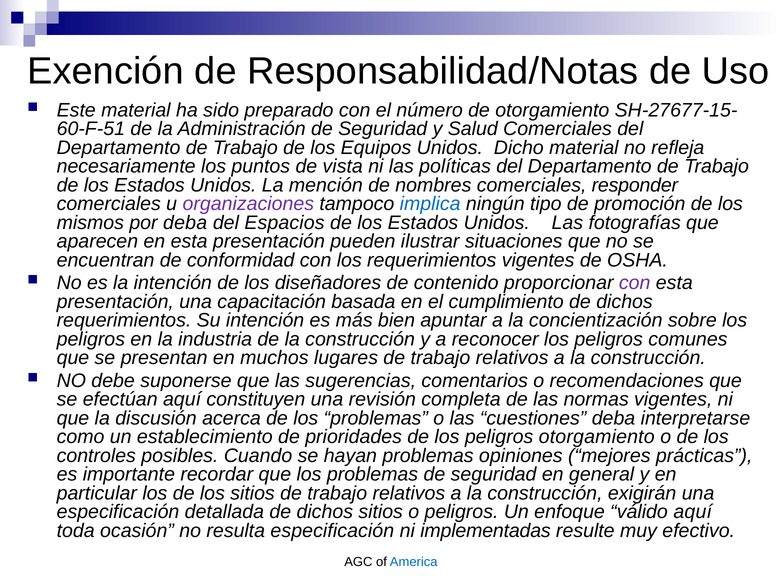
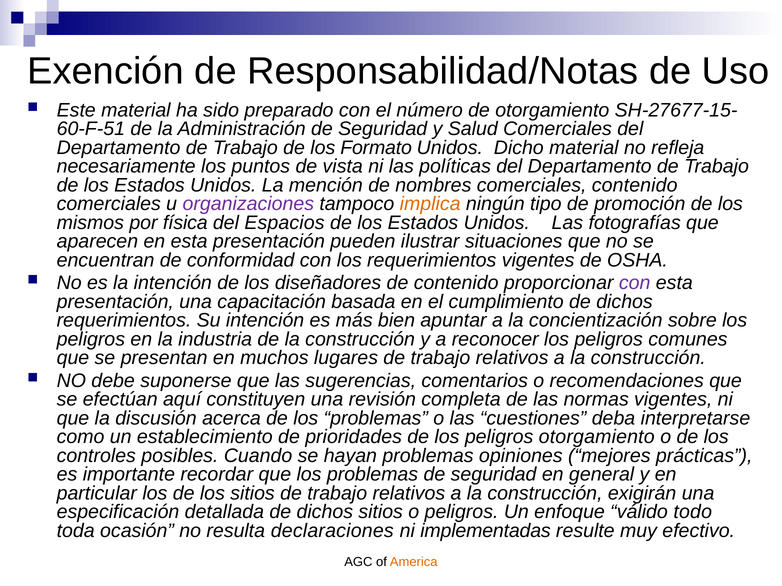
Equipos: Equipos -> Formato (376, 148)
comerciales responder: responder -> contenido (635, 185)
implica colour: blue -> orange (430, 204)
por deba: deba -> física (185, 223)
válido aquí: aquí -> todo (693, 512)
resulta especificación: especificación -> declaraciones (332, 531)
America colour: blue -> orange (414, 563)
